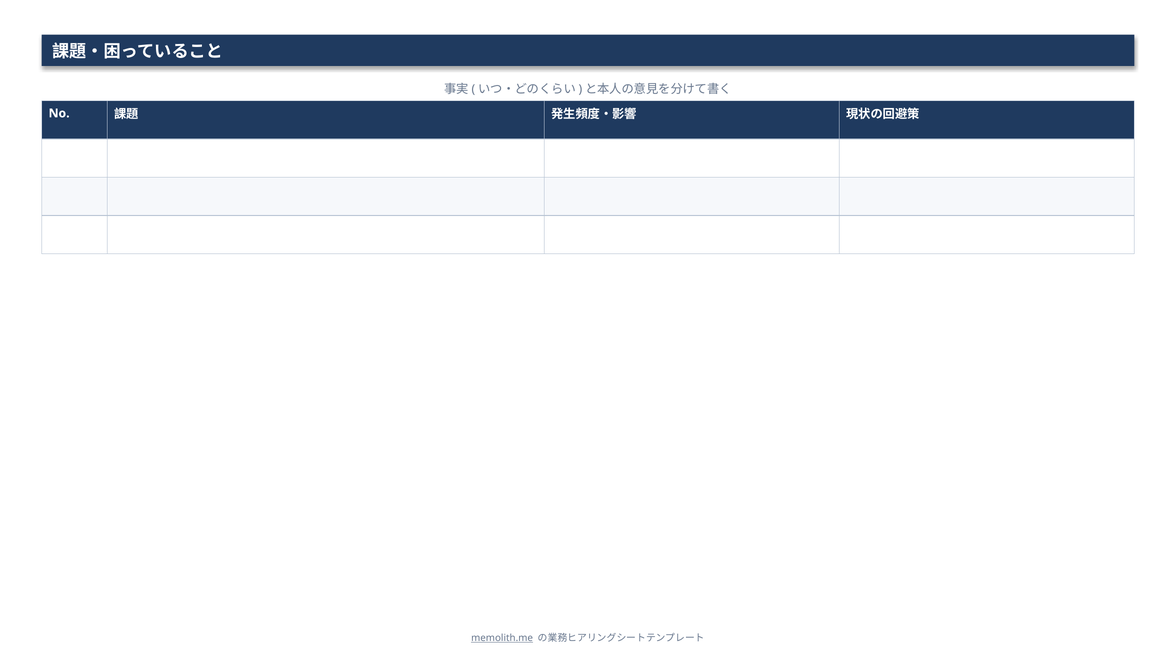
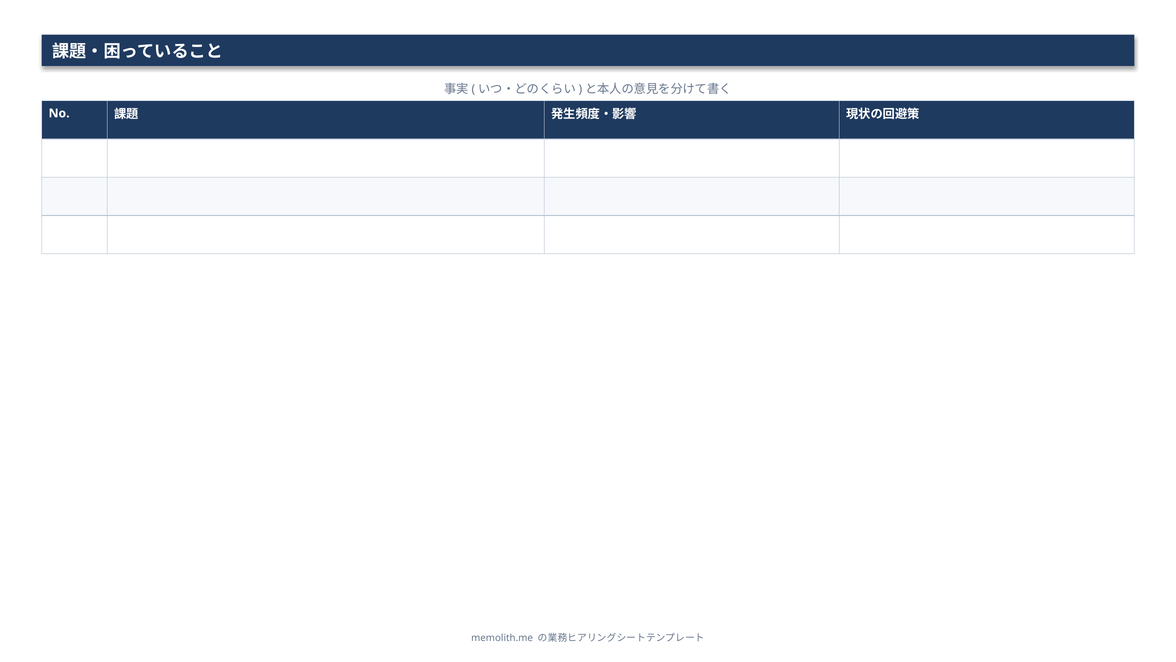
memolith.me underline: present -> none (502, 638)
